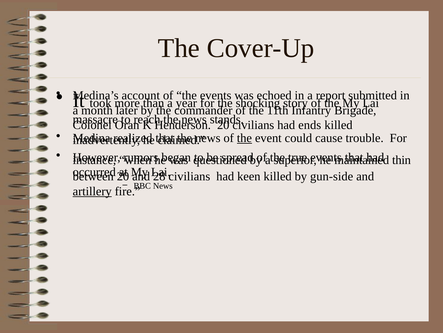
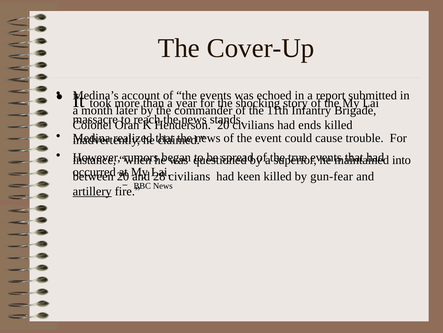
the underline: present -> none (244, 138)
thin: thin -> into (402, 160)
gun-side: gun-side -> gun-fear (332, 176)
